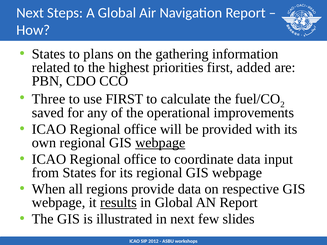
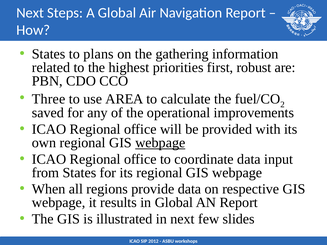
added: added -> robust (254, 68)
use FIRST: FIRST -> AREA (124, 99)
results underline: present -> none (118, 203)
